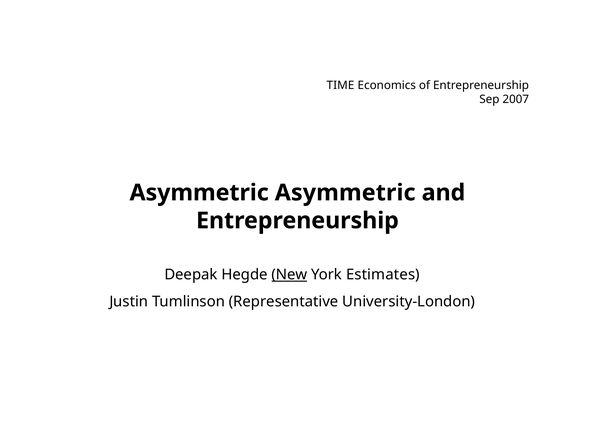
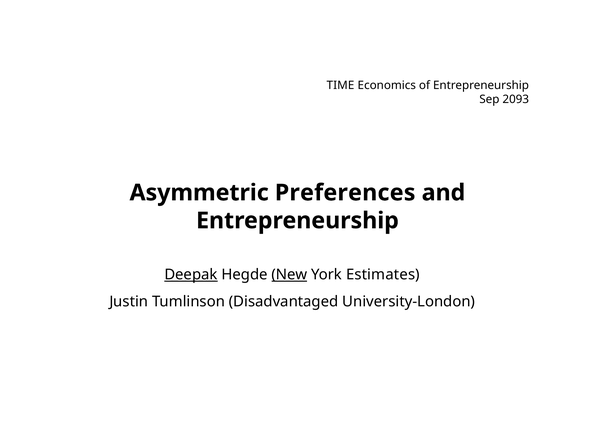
2007: 2007 -> 2093 (516, 99)
Asymmetric Asymmetric: Asymmetric -> Preferences (345, 193)
Deepak underline: none -> present (191, 275)
Representative: Representative -> Disadvantaged (284, 301)
